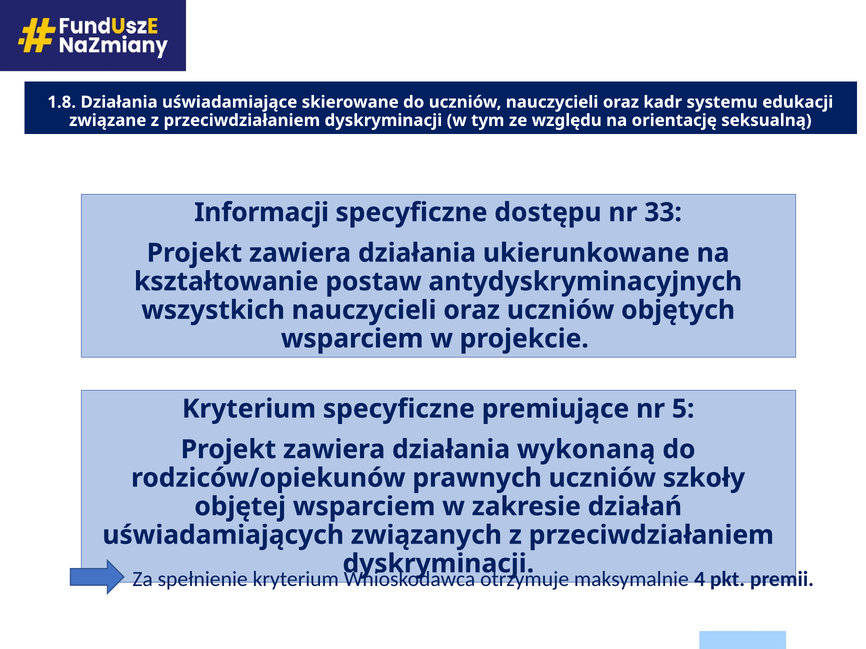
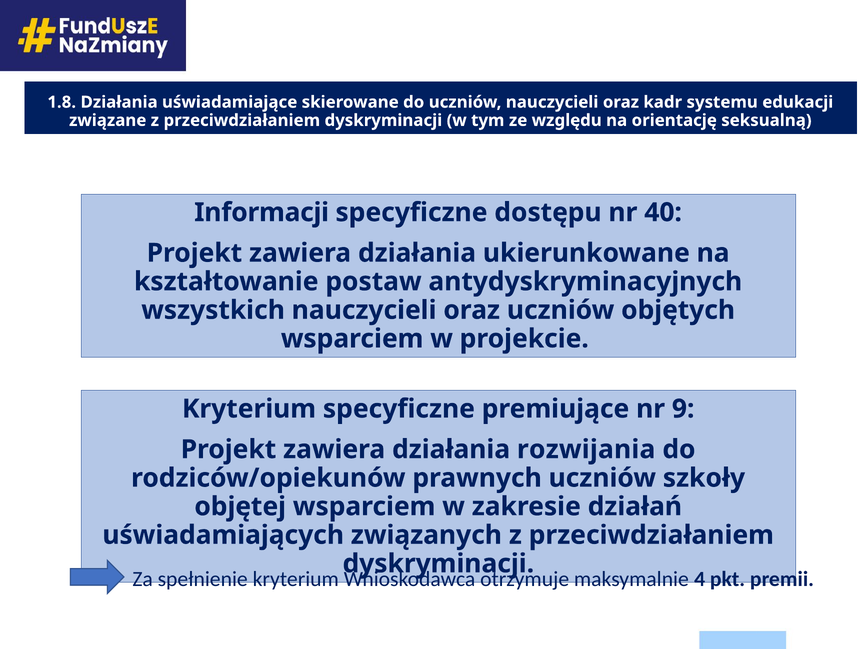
33: 33 -> 40 (663, 213)
5: 5 -> 9 (683, 409)
wykonaną: wykonaną -> rozwijania (586, 450)
